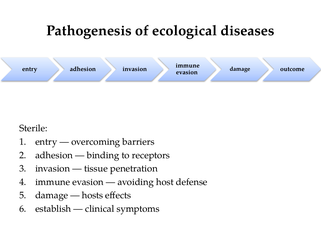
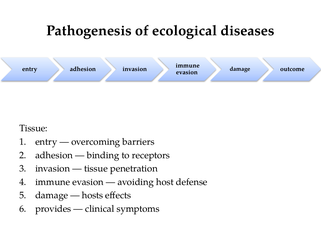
Sterile: Sterile -> Tissue (33, 128)
establish: establish -> provides (53, 208)
